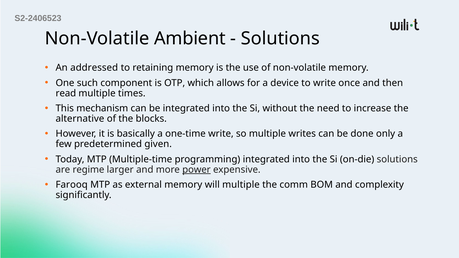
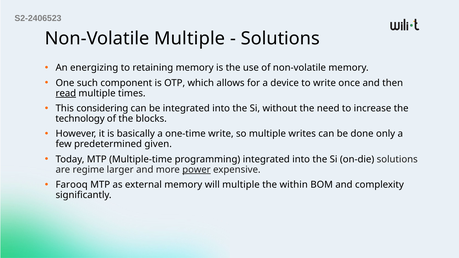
Non-Volatile Ambient: Ambient -> Multiple (190, 39)
addressed: addressed -> energizing (94, 68)
read underline: none -> present (66, 93)
mechanism: mechanism -> considering (102, 108)
alternative: alternative -> technology (80, 119)
comm: comm -> within (294, 185)
